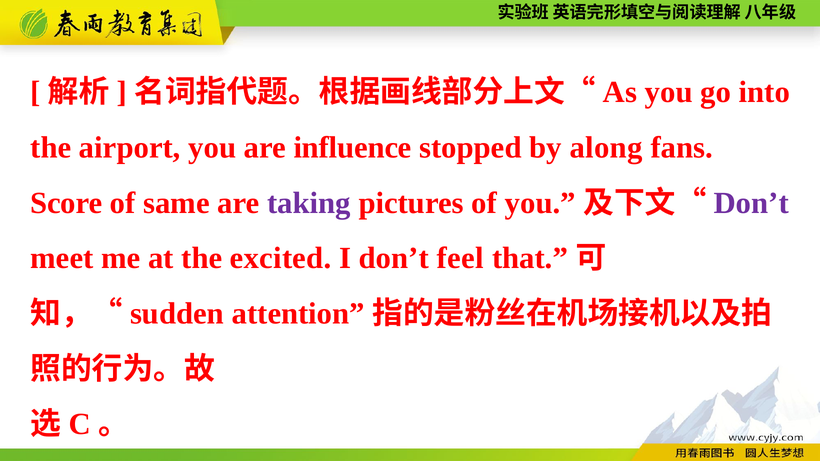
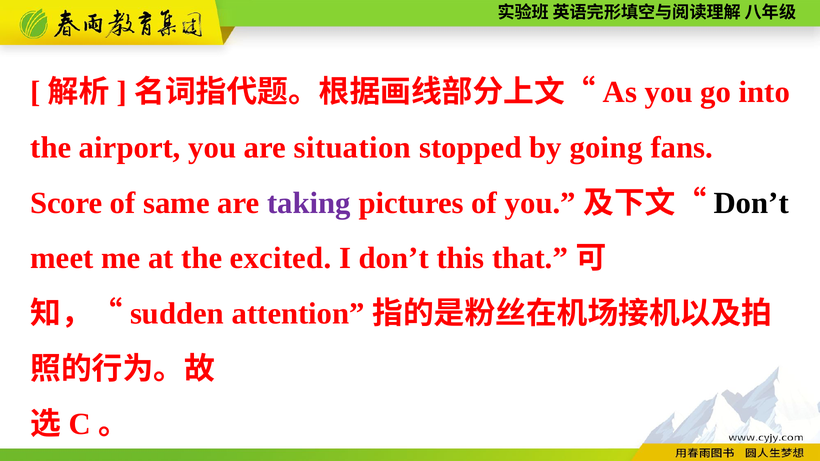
influence: influence -> situation (352, 148)
along: along -> going (606, 148)
Don’t colour: purple -> black (751, 203)
feel: feel -> this (461, 258)
